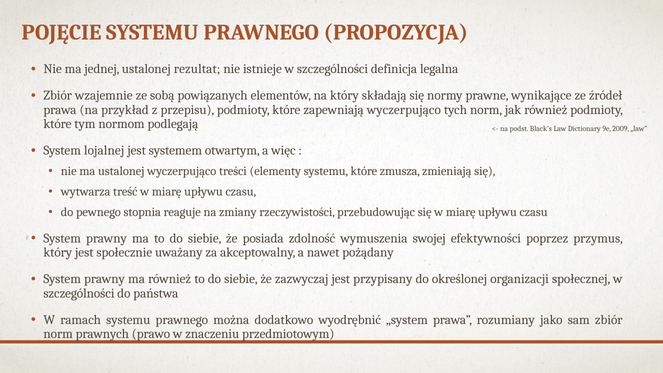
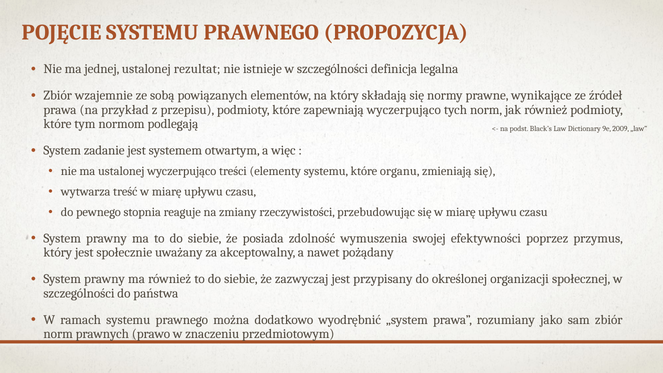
lojalnej: lojalnej -> zadanie (104, 151)
zmusza: zmusza -> organu (400, 171)
